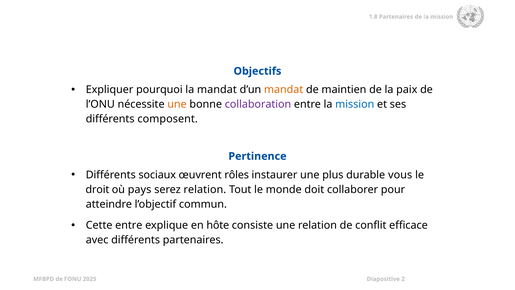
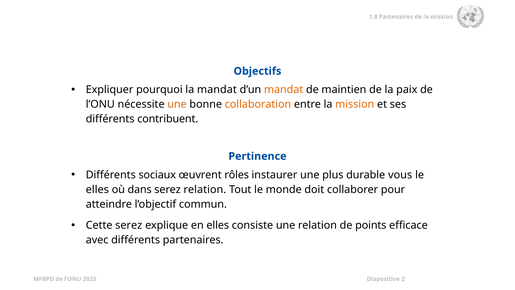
collaboration colour: purple -> orange (258, 104)
mission colour: blue -> orange (355, 104)
composent: composent -> contribuent (168, 119)
droit: droit -> elles (97, 189)
pays: pays -> dans (140, 189)
Cette entre: entre -> serez (129, 225)
en hôte: hôte -> elles (218, 225)
conflit: conflit -> points (371, 225)
